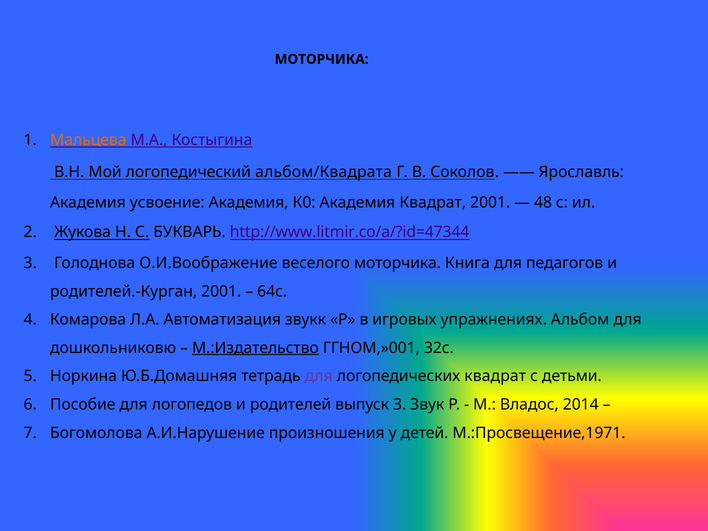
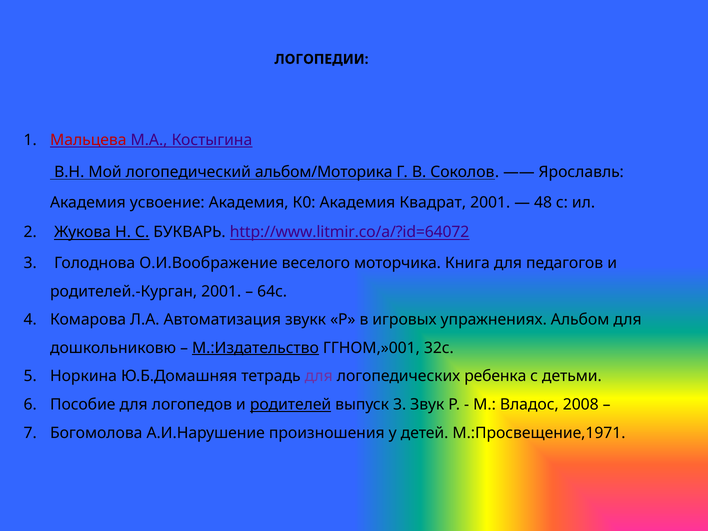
МОТОРЧИКА: МОТОРЧИКА -> ЛОГОПЕДИИ (322, 59)
Мальцева colour: orange -> red (88, 140)
альбом/Квадрата: альбом/Квадрата -> альбом/Моторика (324, 172)
http://www.litmir.co/a/?id=47344: http://www.litmir.co/a/?id=47344 -> http://www.litmir.co/a/?id=64072 (350, 232)
логопедических квадрат: квадрат -> ребенка (495, 376)
родителей underline: none -> present (291, 405)
2014: 2014 -> 2008 (581, 405)
